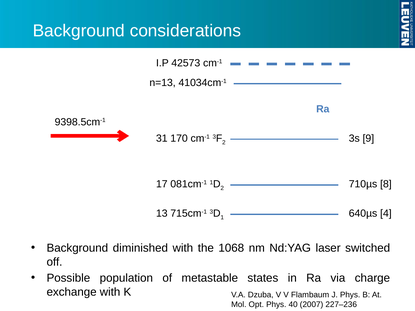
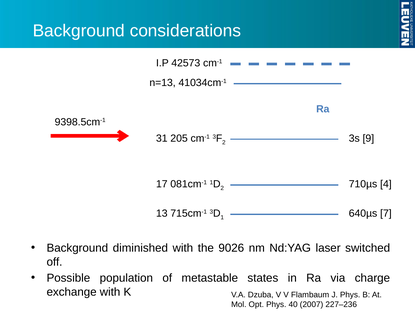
170: 170 -> 205 (179, 138)
8: 8 -> 4 (386, 184)
4: 4 -> 7 (386, 214)
1068: 1068 -> 9026 (231, 248)
